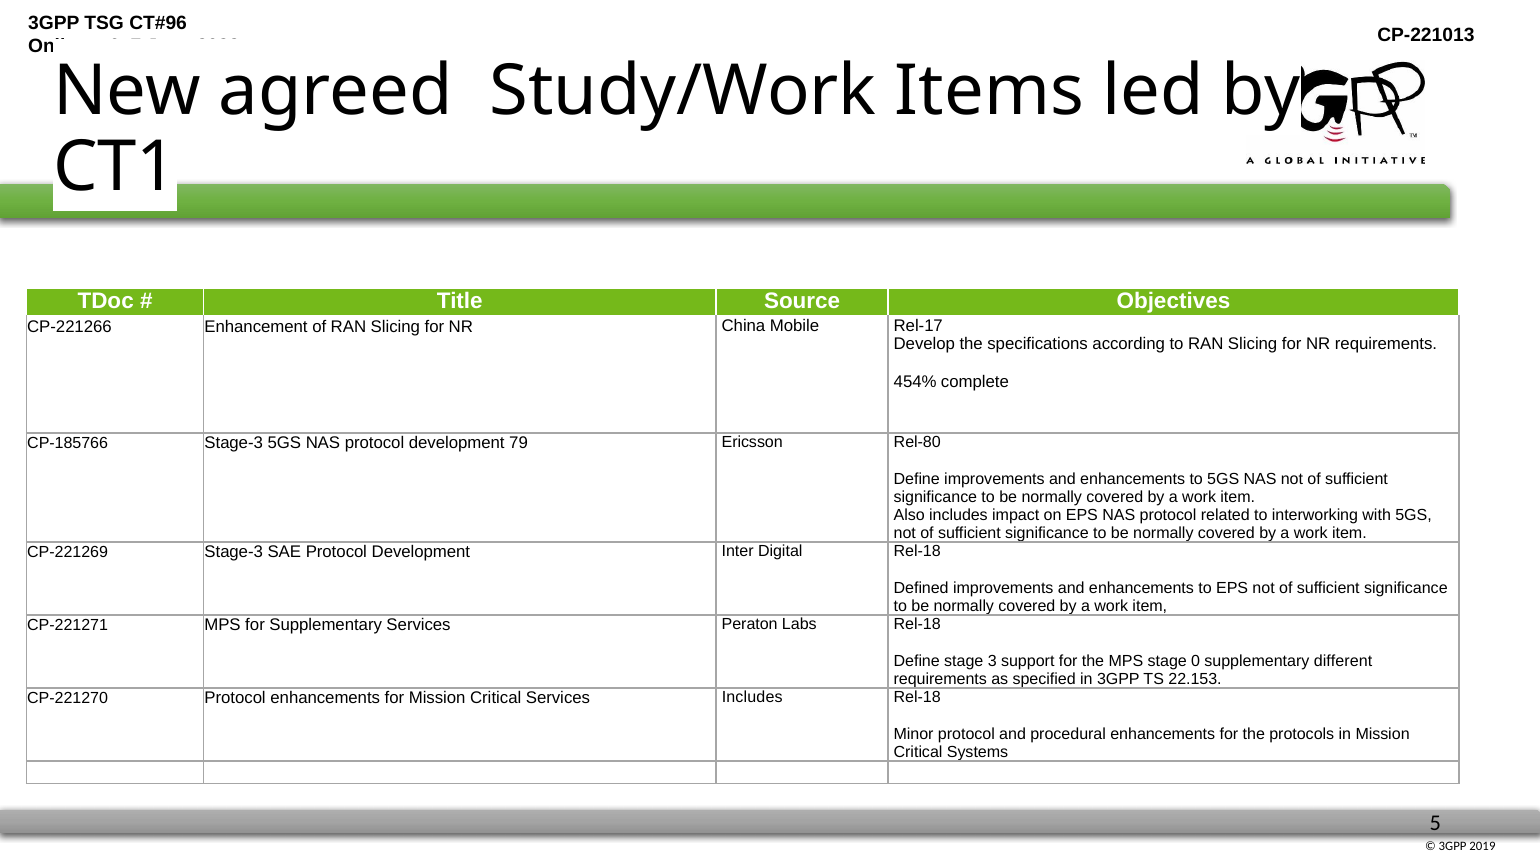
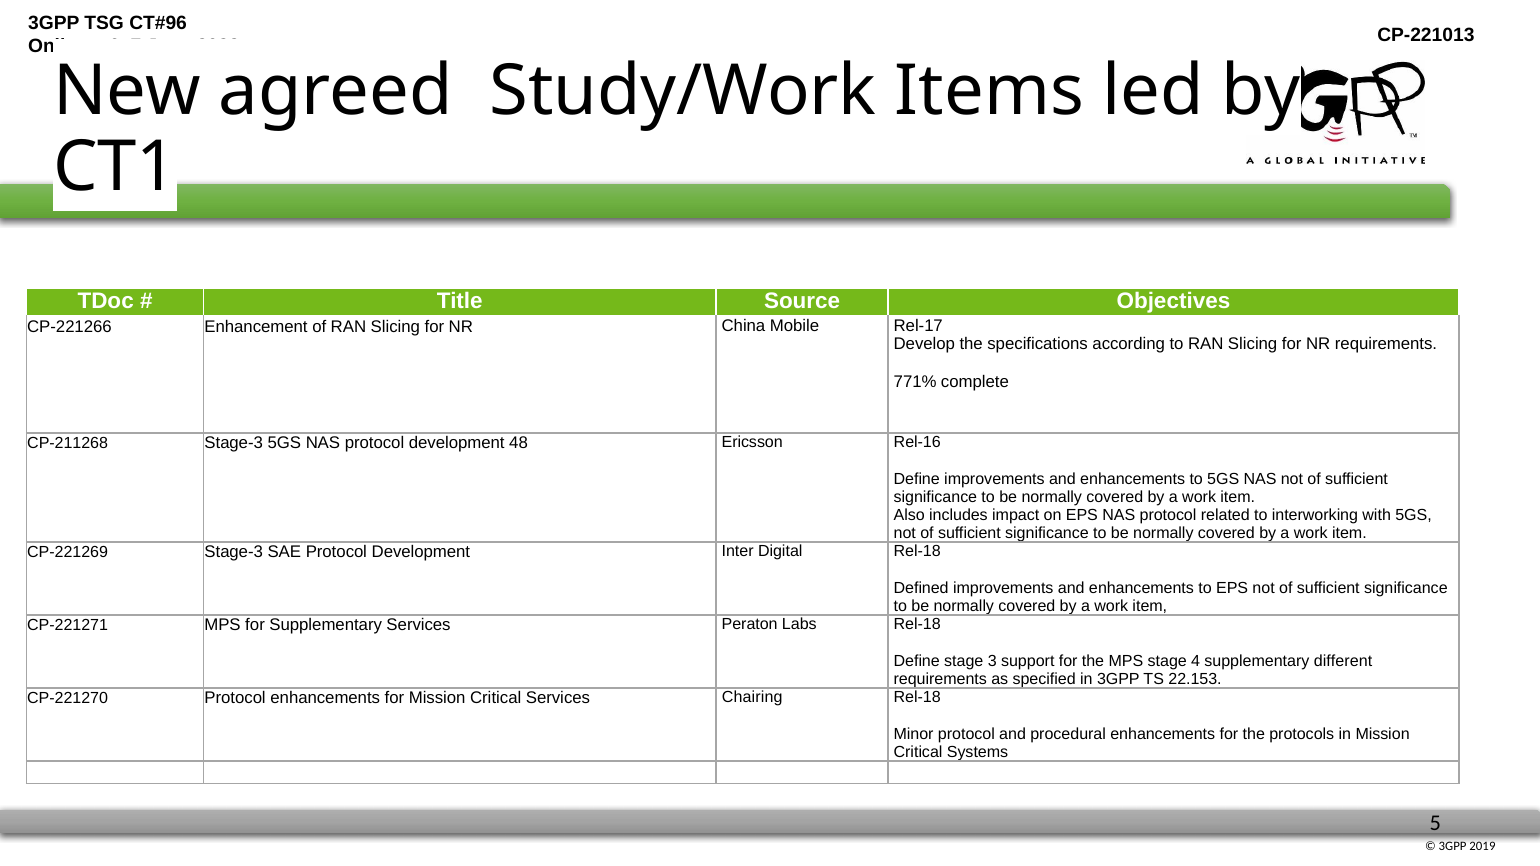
454%: 454% -> 771% (915, 382)
CP-185766: CP-185766 -> CP-211268 (68, 443)
79: 79 -> 48 (519, 444)
Rel-80: Rel-80 -> Rel-16 (917, 442)
0: 0 -> 4 (1196, 661)
Services Includes: Includes -> Chairing (752, 697)
